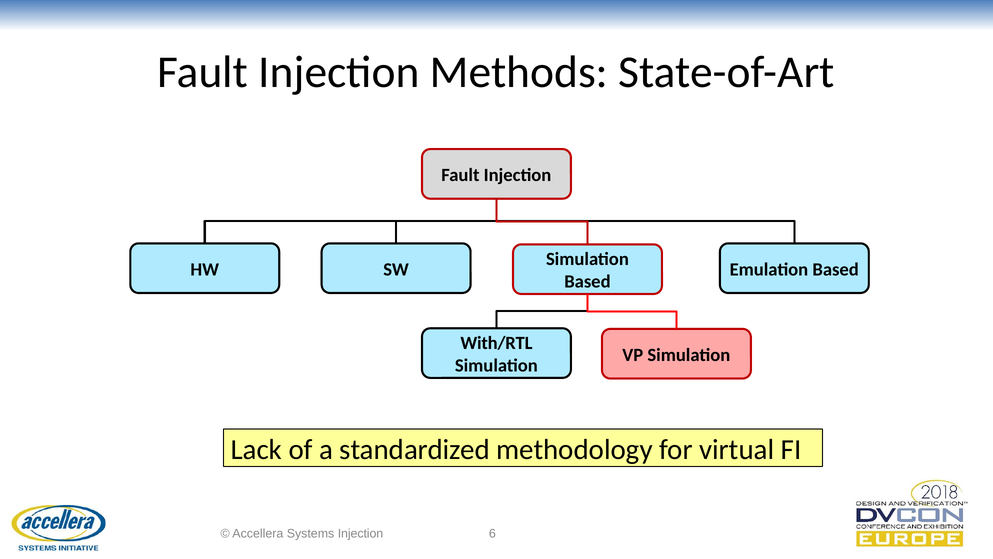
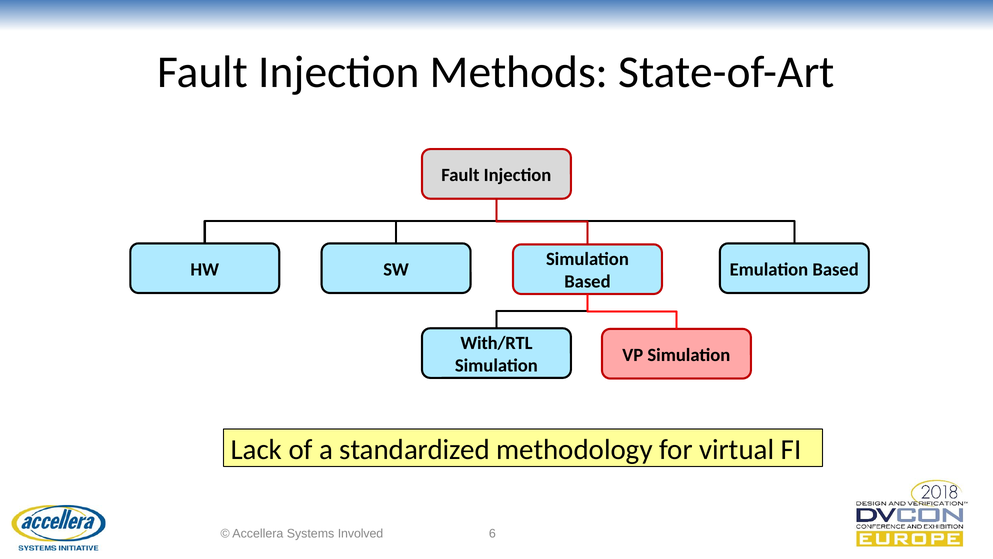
Systems Injection: Injection -> Involved (361, 533)
